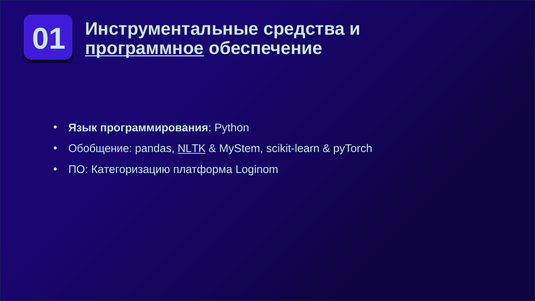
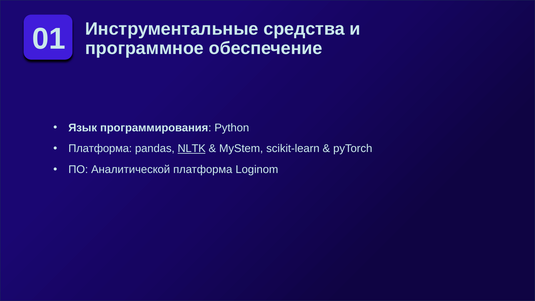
программное underline: present -> none (144, 48)
Обобщение: Обобщение -> Платформа (100, 149)
Категоризацию: Категоризацию -> Аналитической (131, 170)
